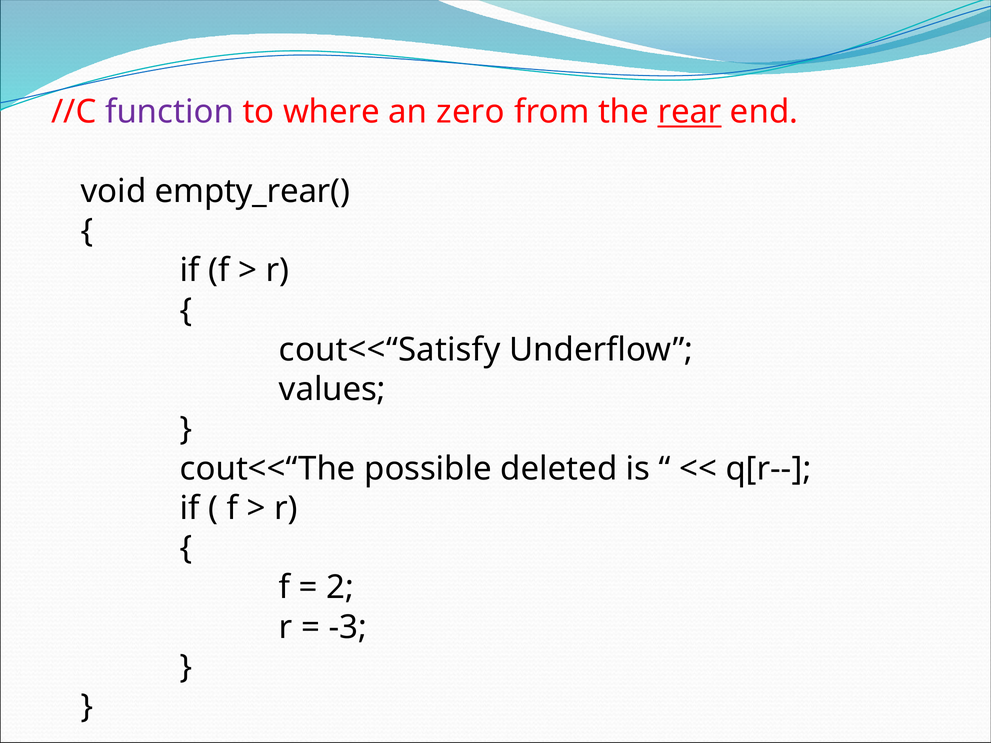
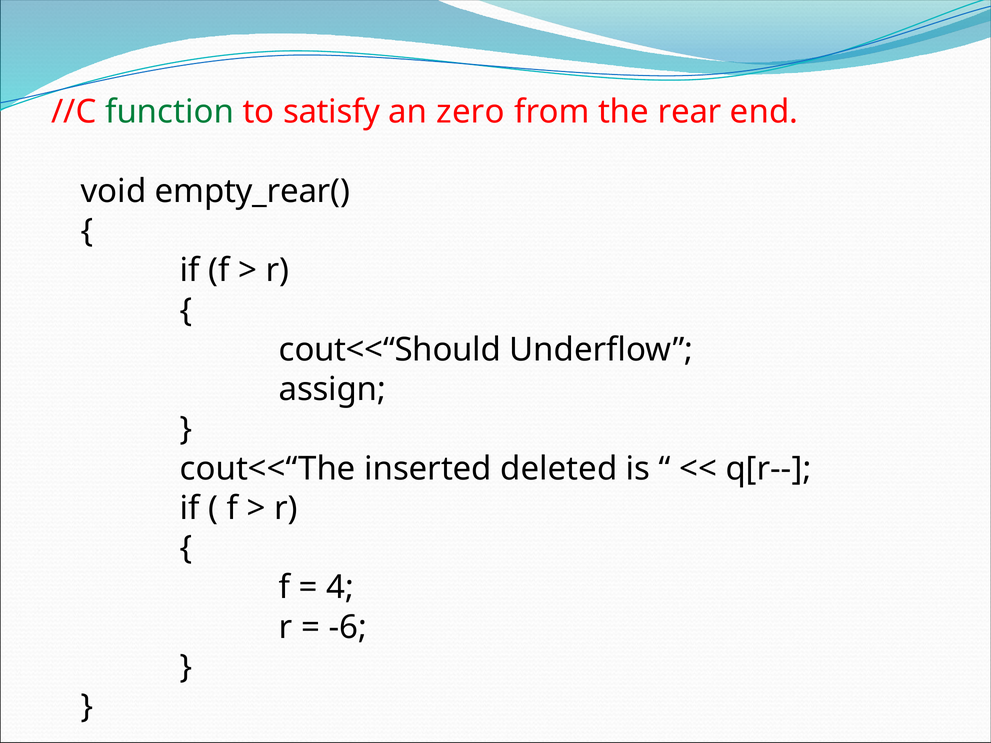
function colour: purple -> green (170, 112)
where: where -> satisfy (332, 112)
rear underline: present -> none (690, 112)
cout<<“Satisfy: cout<<“Satisfy -> cout<<“Should (390, 350)
values: values -> assign (332, 390)
possible: possible -> inserted (428, 469)
2: 2 -> 4 (340, 588)
-3: -3 -> -6 (348, 627)
